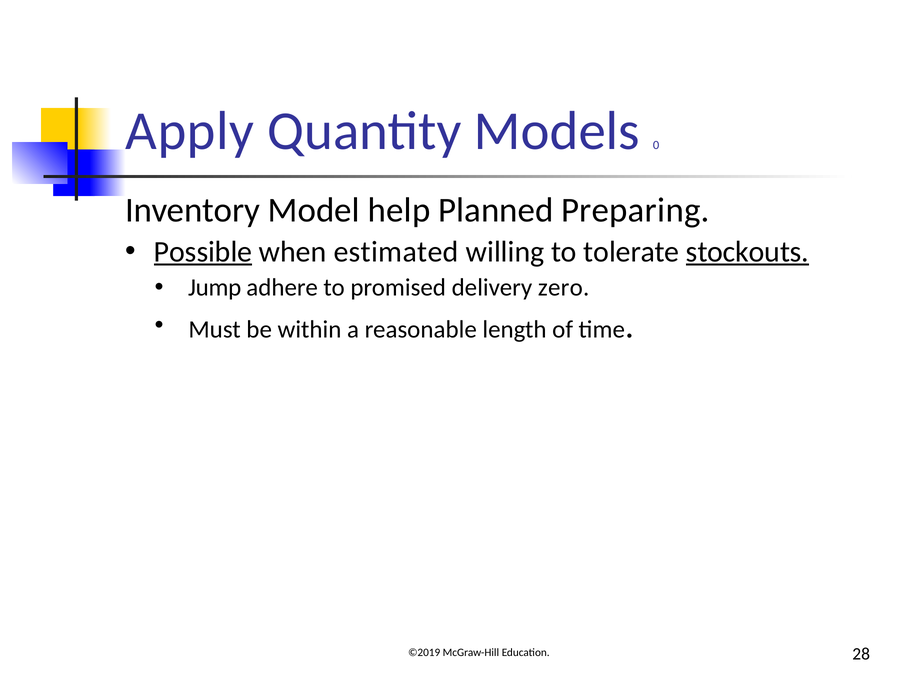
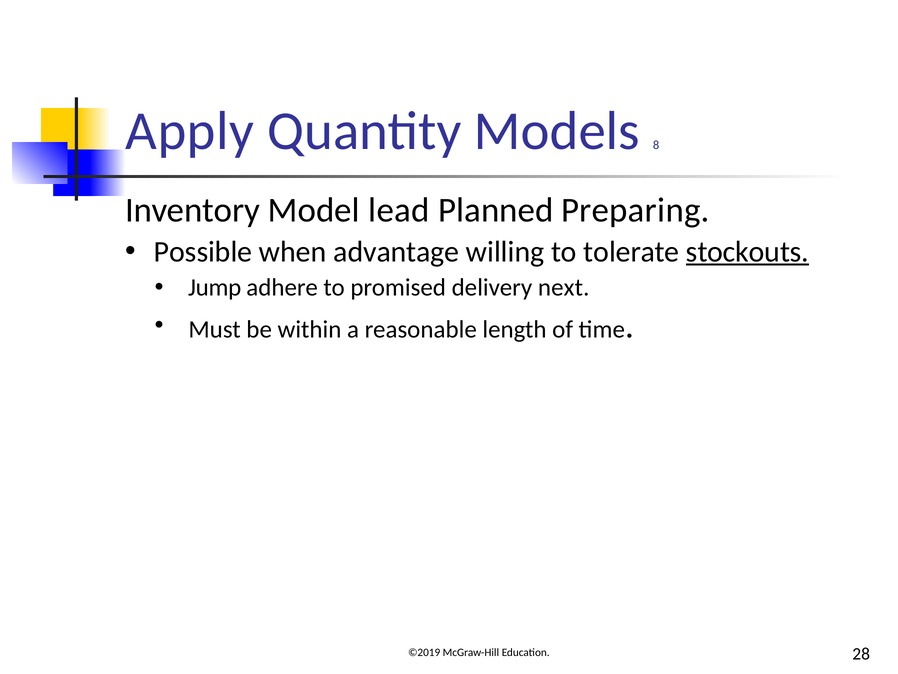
0: 0 -> 8 (656, 145)
help: help -> lead (399, 210)
Possible underline: present -> none (203, 252)
estimated: estimated -> advantage (396, 252)
zero: zero -> next (564, 287)
